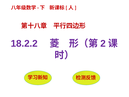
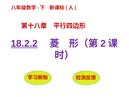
18.2.2 underline: none -> present (24, 43)
